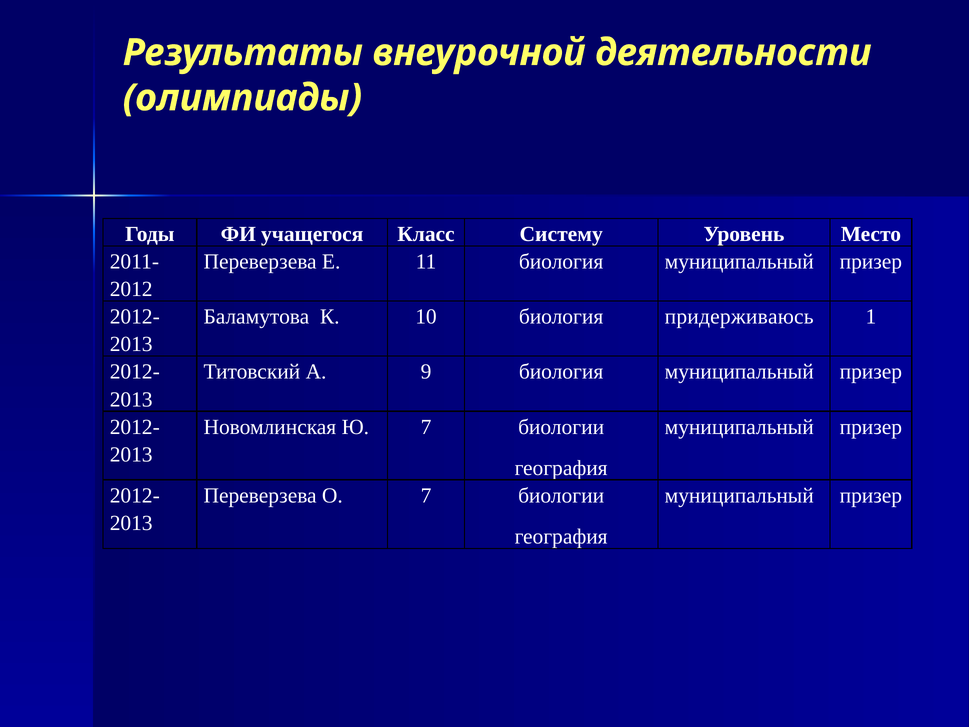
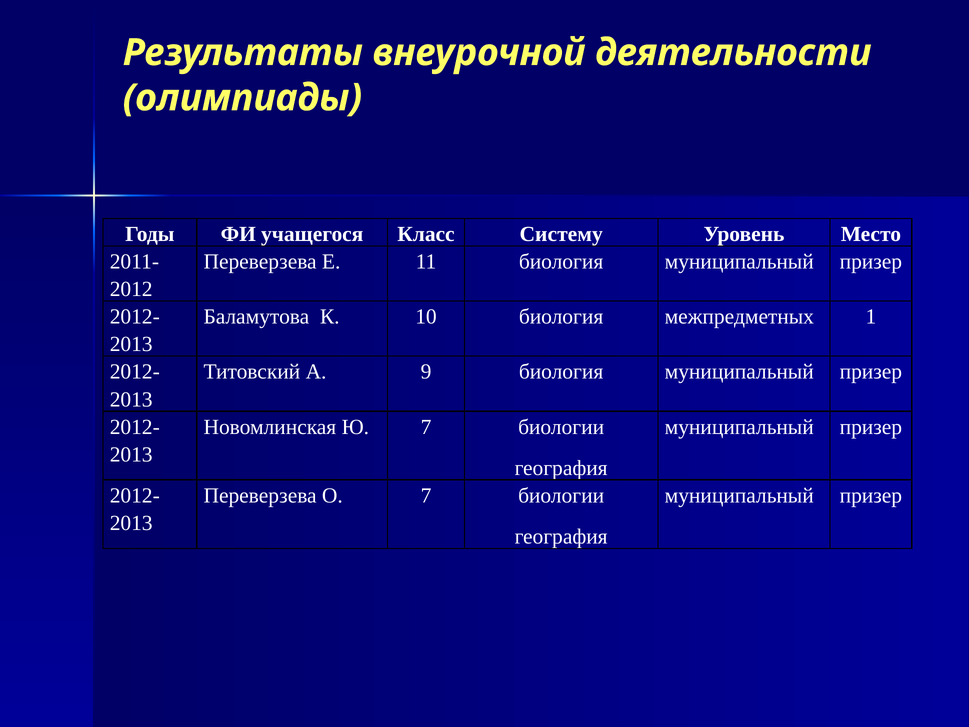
придерживаюсь: придерживаюсь -> межпредметных (739, 317)
